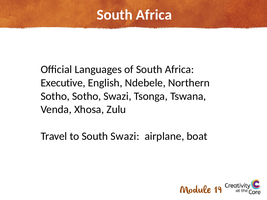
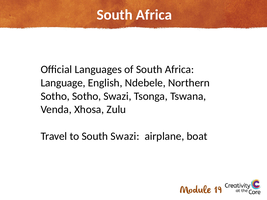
Executive: Executive -> Language (63, 83)
